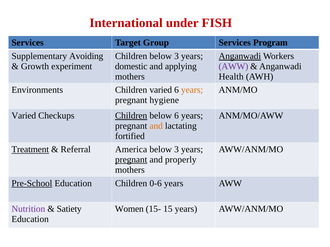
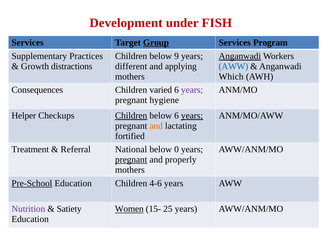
International: International -> Development (126, 23)
Group underline: none -> present (156, 43)
Avoiding: Avoiding -> Practices (86, 56)
Children below 3: 3 -> 9 (177, 56)
experiment: experiment -> distractions (72, 66)
domestic: domestic -> different (131, 66)
AWW colour: purple -> blue (233, 66)
Health: Health -> Which (231, 77)
Environments: Environments -> Consequences (37, 90)
years colour: orange -> purple (192, 90)
Varied: Varied -> Helper (24, 116)
years underline: none -> present (192, 116)
Treatment underline: present -> none (30, 150)
America: America -> National (131, 150)
3: 3 -> 0 (177, 150)
0-6: 0-6 -> 4-6 (156, 184)
Women underline: none -> present (129, 209)
15: 15 -> 25 (168, 209)
